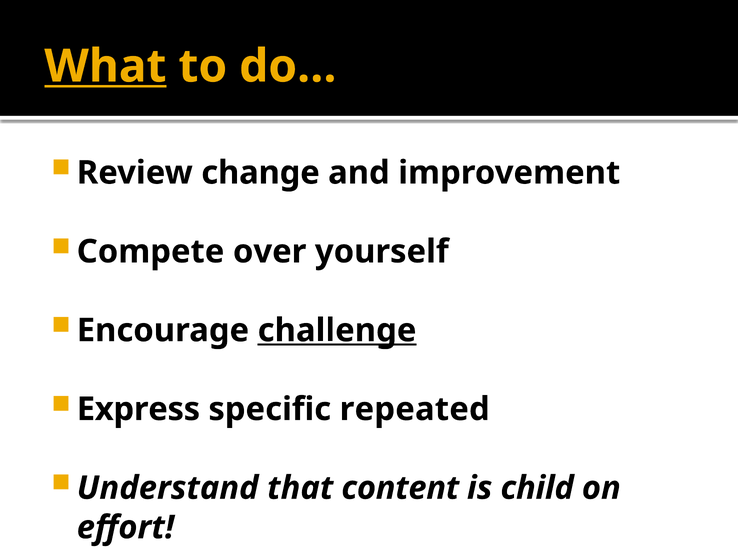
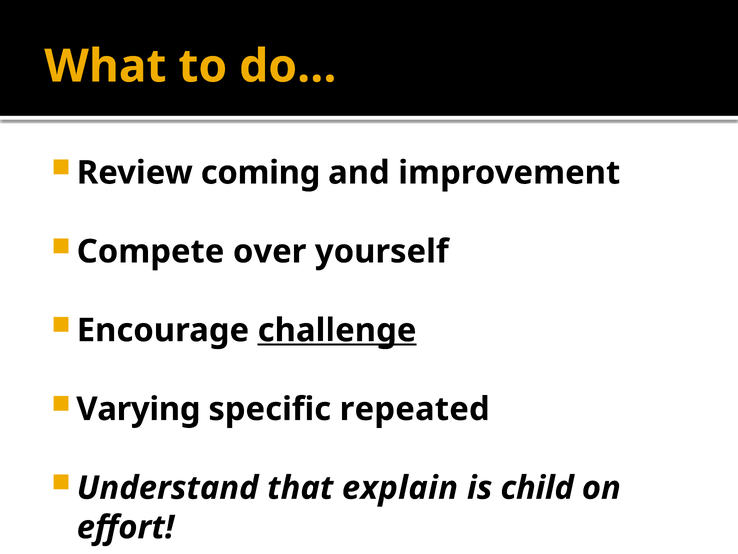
What underline: present -> none (105, 66)
change: change -> coming (261, 173)
Express: Express -> Varying (138, 409)
content: content -> explain (400, 488)
